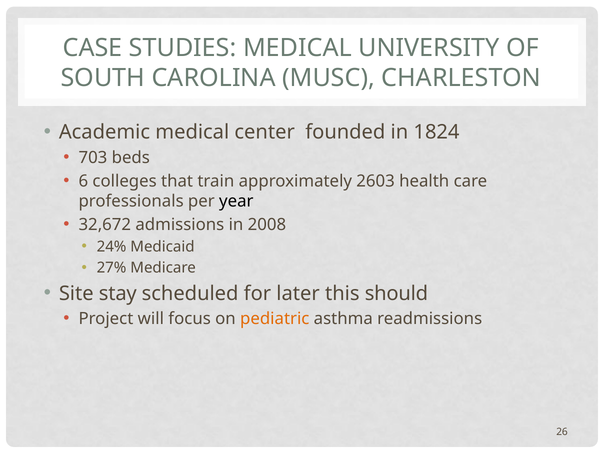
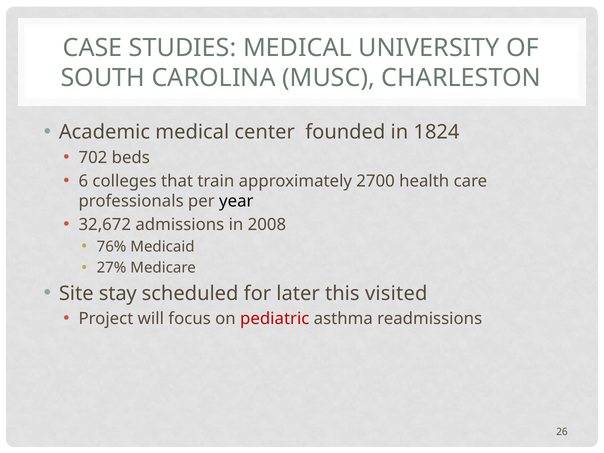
703: 703 -> 702 (93, 158)
2603: 2603 -> 2700 (376, 181)
24%: 24% -> 76% (112, 247)
should: should -> visited (396, 293)
pediatric colour: orange -> red (275, 319)
